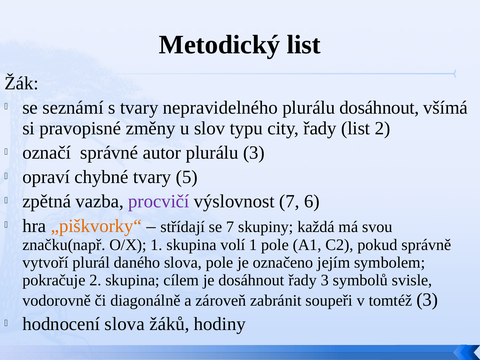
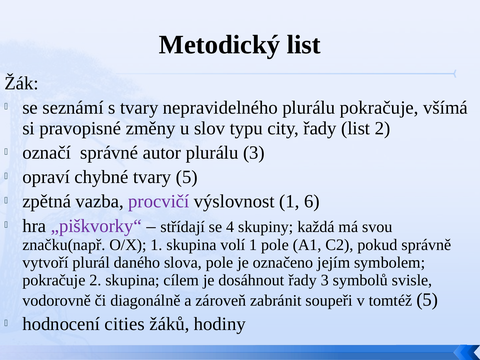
plurálu dosáhnout: dosáhnout -> pokračuje (379, 108)
výslovnost 7: 7 -> 1 (289, 201)
„piškvorky“ colour: orange -> purple (96, 226)
se 7: 7 -> 4 (230, 227)
tomtéž 3: 3 -> 5 (427, 300)
hodnocení slova: slova -> cities (125, 324)
